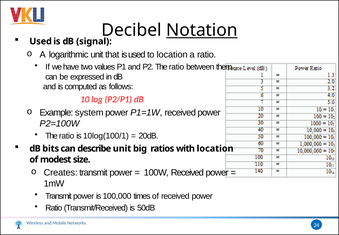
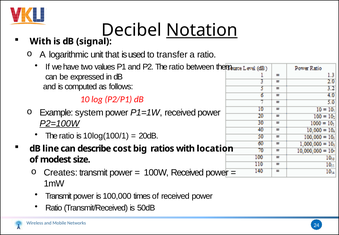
Used: Used -> With (41, 41)
to location: location -> transfer (172, 54)
P2=100W underline: none -> present (60, 123)
bits: bits -> line (51, 148)
describe unit: unit -> cost (122, 148)
